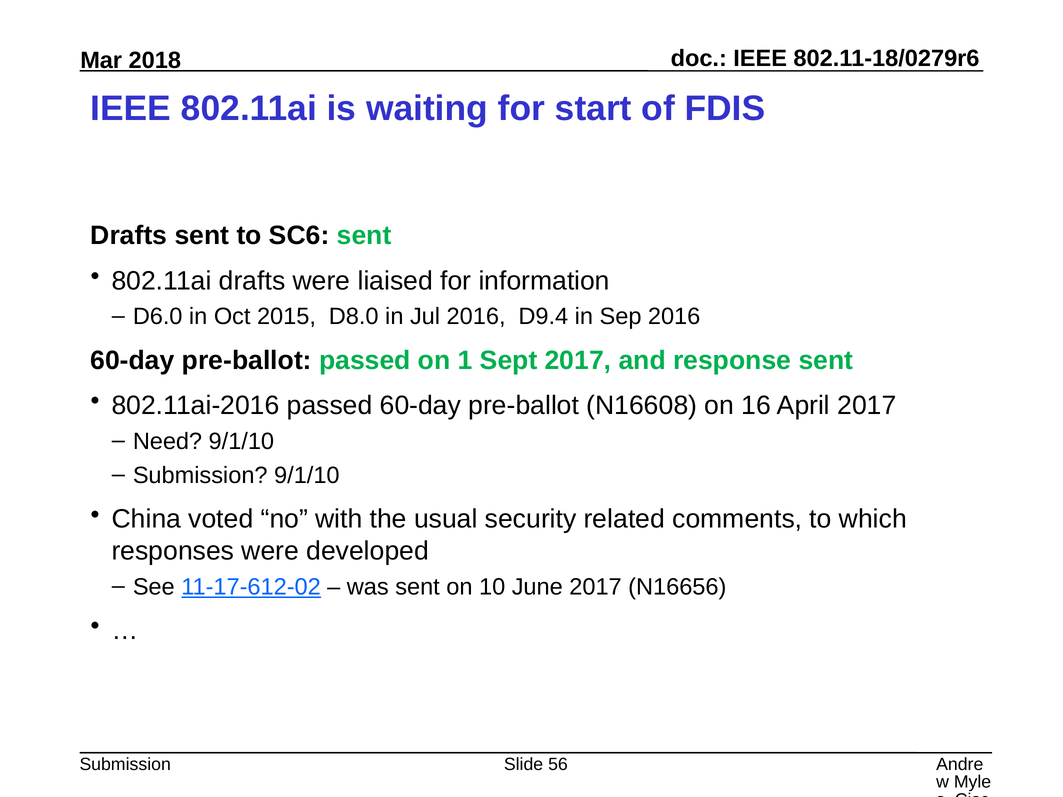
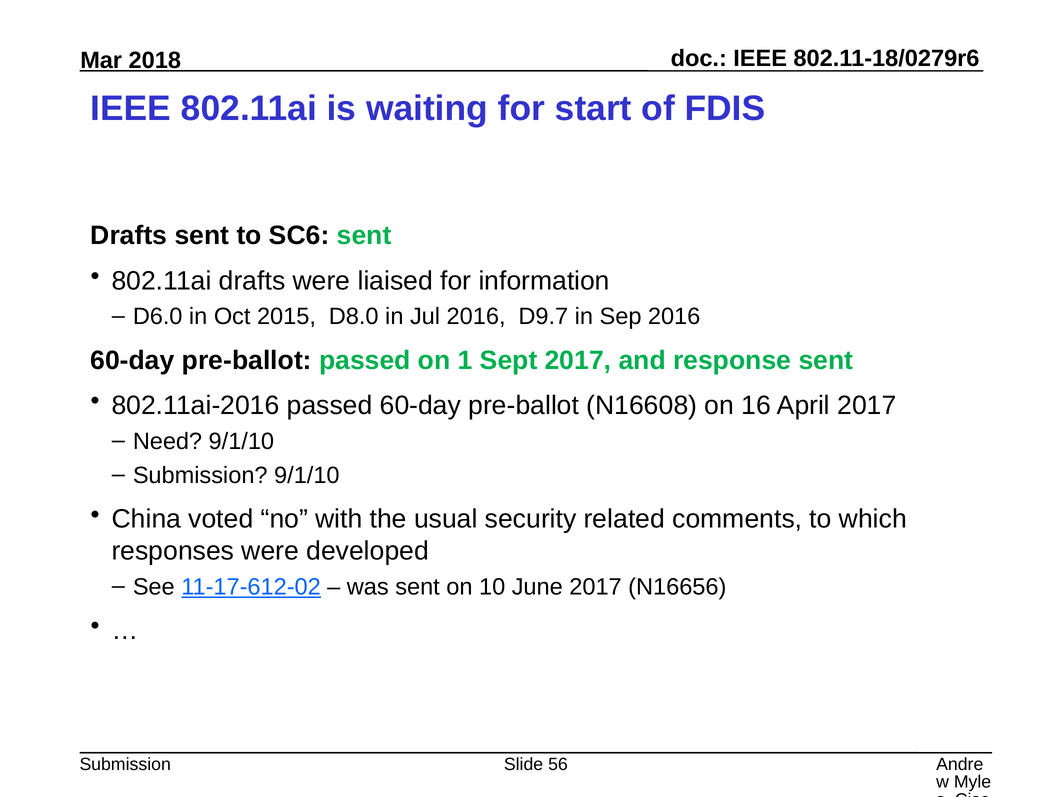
D9.4: D9.4 -> D9.7 (543, 317)
